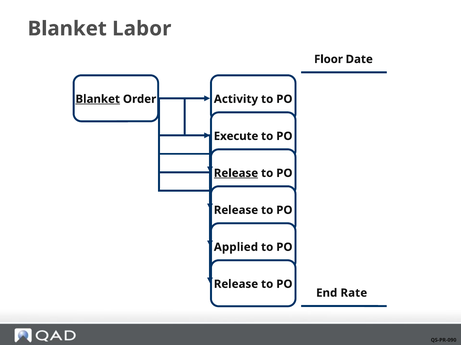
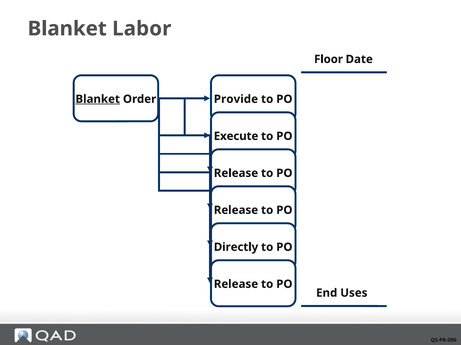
Activity: Activity -> Provide (236, 99)
Release underline: present -> none (236, 174)
Applied: Applied -> Directly (236, 248)
Rate: Rate -> Uses (354, 294)
